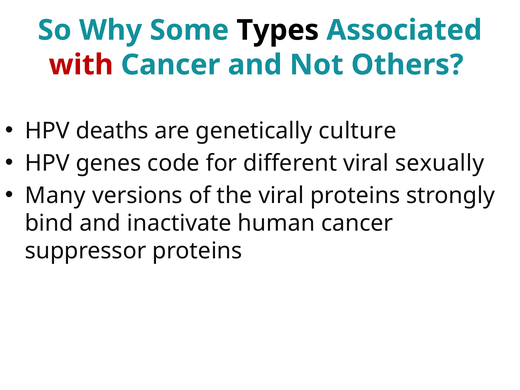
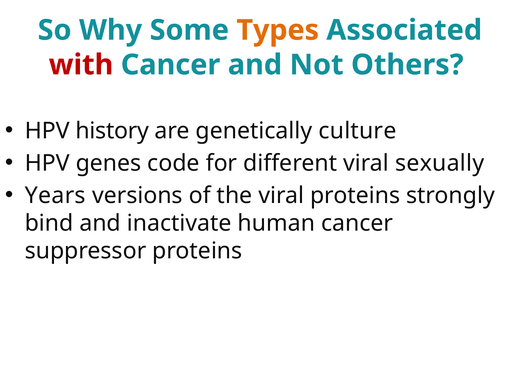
Types colour: black -> orange (278, 30)
deaths: deaths -> history (112, 131)
Many: Many -> Years (55, 195)
